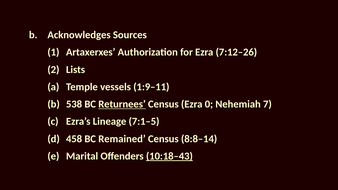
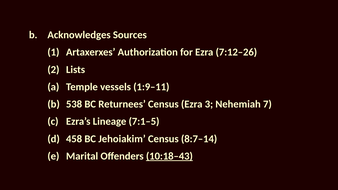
Returnees underline: present -> none (122, 104)
0: 0 -> 3 (209, 104)
Remained: Remained -> Jehoiakim (122, 139)
8:8–14: 8:8–14 -> 8:7–14 (199, 139)
